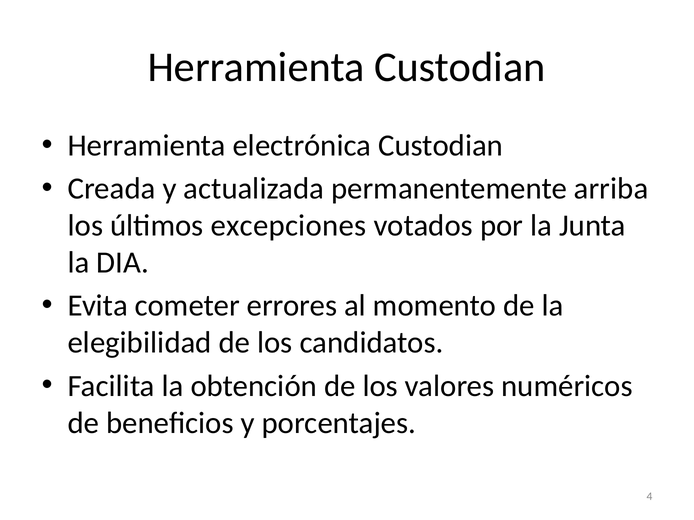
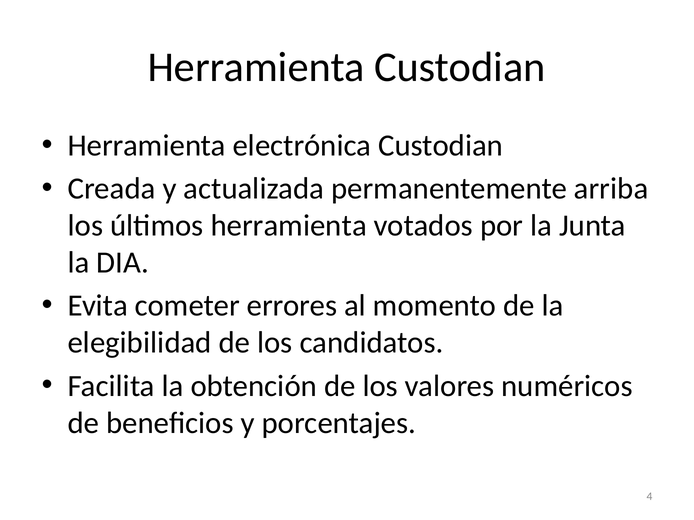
últimos excepciones: excepciones -> herramienta (289, 226)
